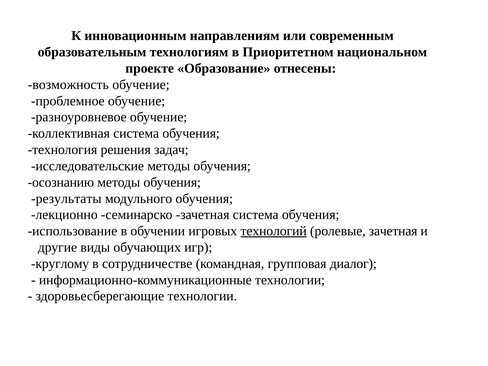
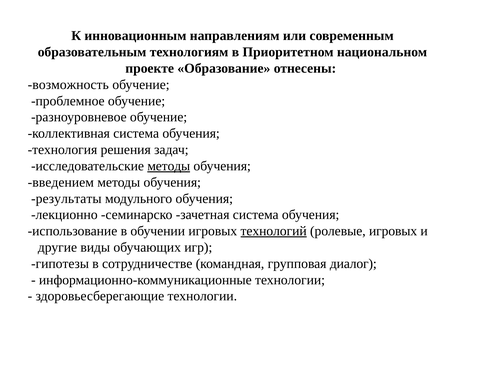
методы underline: none -> present (169, 166)
осознанию: осознанию -> введением (61, 182)
ролевые зачетная: зачетная -> игровых (393, 231)
круглому: круглому -> гипотезы (60, 264)
